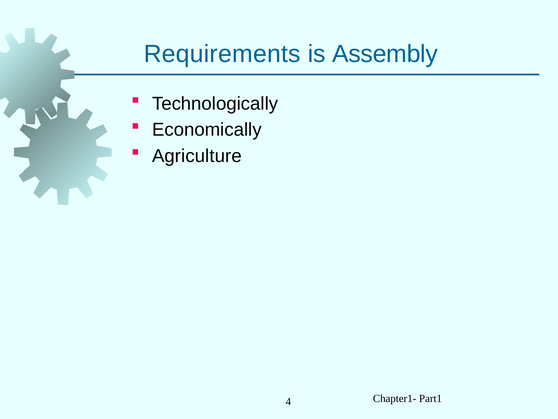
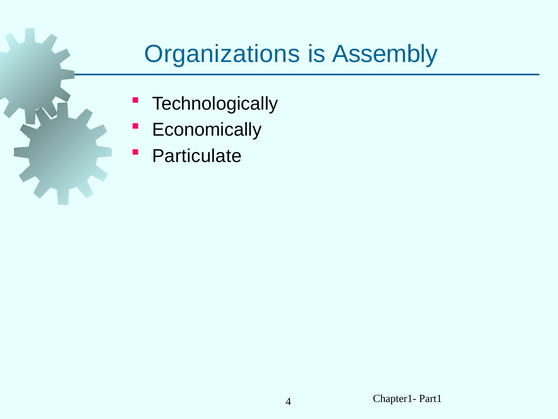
Requirements: Requirements -> Organizations (222, 54)
Agriculture: Agriculture -> Particulate (197, 156)
